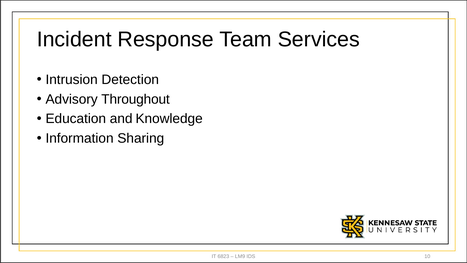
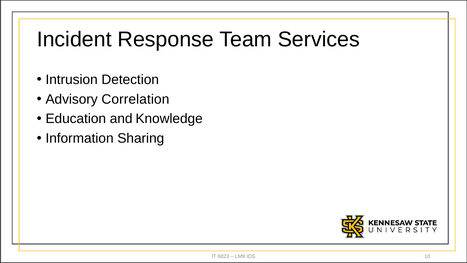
Throughout: Throughout -> Correlation (135, 99)
